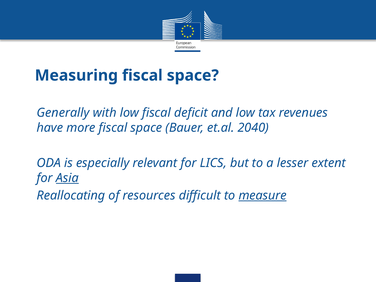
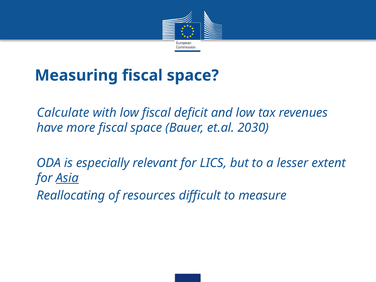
Generally: Generally -> Calculate (63, 113)
2040: 2040 -> 2030 (253, 128)
measure underline: present -> none (263, 195)
